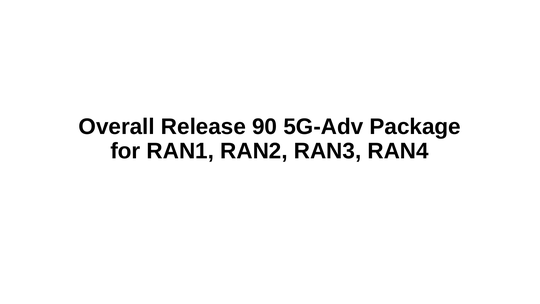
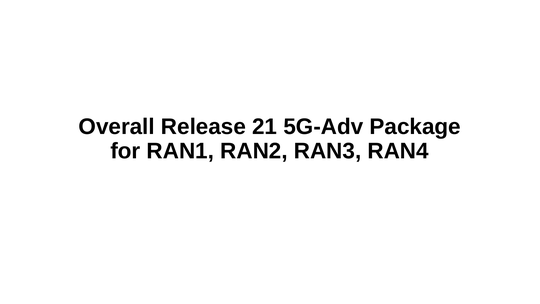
90: 90 -> 21 (265, 127)
